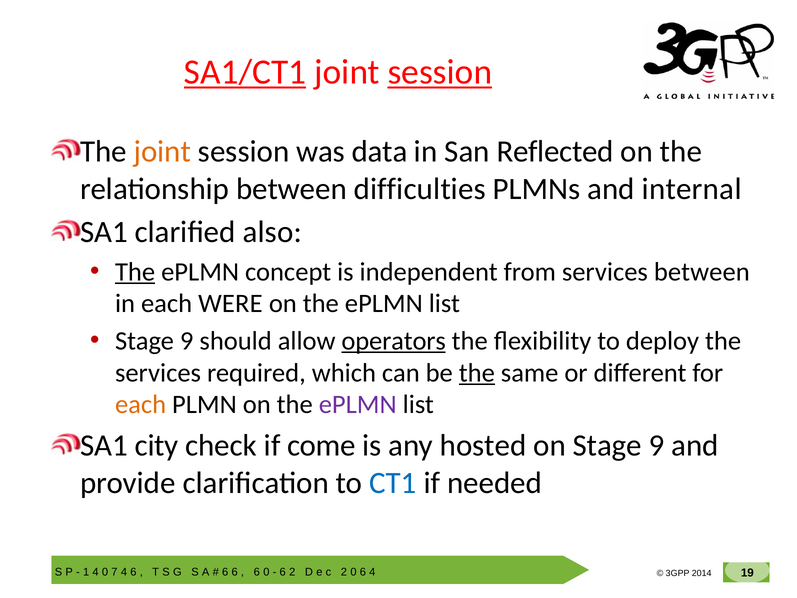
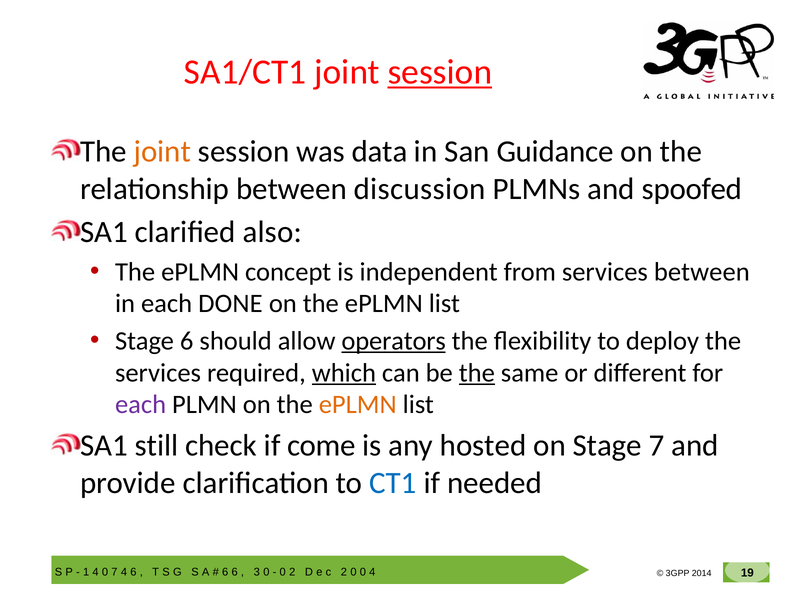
SA1/CT1 underline: present -> none (245, 72)
Reflected: Reflected -> Guidance (555, 151)
difficulties: difficulties -> discussion (420, 189)
internal: internal -> spoofed (692, 189)
The underline: present -> none (135, 272)
WERE: WERE -> DONE (230, 304)
9: 9 -> 6 (187, 341)
which underline: none -> present (344, 373)
each colour: orange -> purple (141, 405)
ePLMN colour: purple -> orange (358, 405)
city: city -> still (156, 446)
on Stage 9: 9 -> 7 (656, 446)
6: 6 -> 3 (257, 572)
6: 6 -> 0 (283, 572)
6: 6 -> 0 (363, 572)
